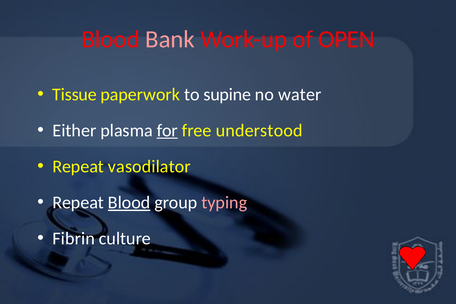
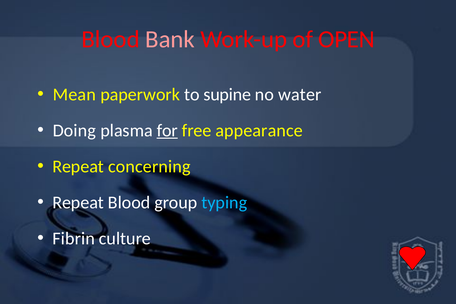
Tissue: Tissue -> Mean (74, 94)
Either: Either -> Doing (74, 131)
understood: understood -> appearance (259, 131)
vasodilator: vasodilator -> concerning (149, 167)
Blood underline: present -> none (129, 203)
typing colour: pink -> light blue (224, 203)
